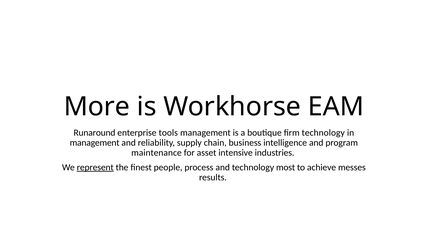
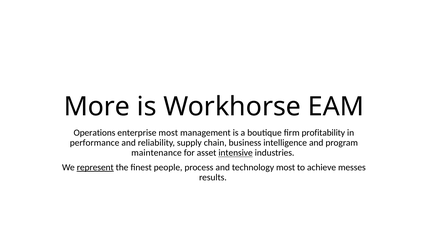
Runaround: Runaround -> Operations (95, 133)
enterprise tools: tools -> most (168, 133)
firm technology: technology -> profitability (323, 133)
management: management -> performance (95, 143)
intensive underline: none -> present (236, 153)
